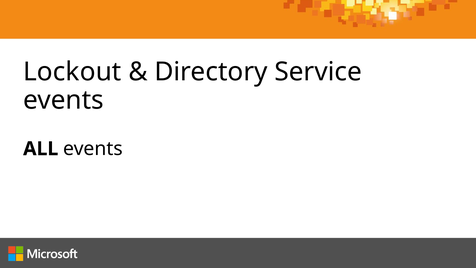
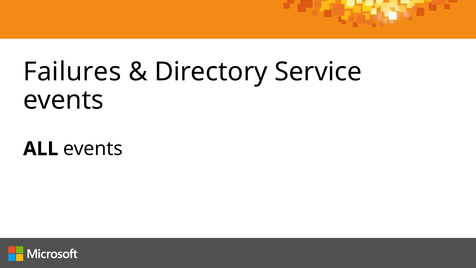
Lockout: Lockout -> Failures (72, 72)
